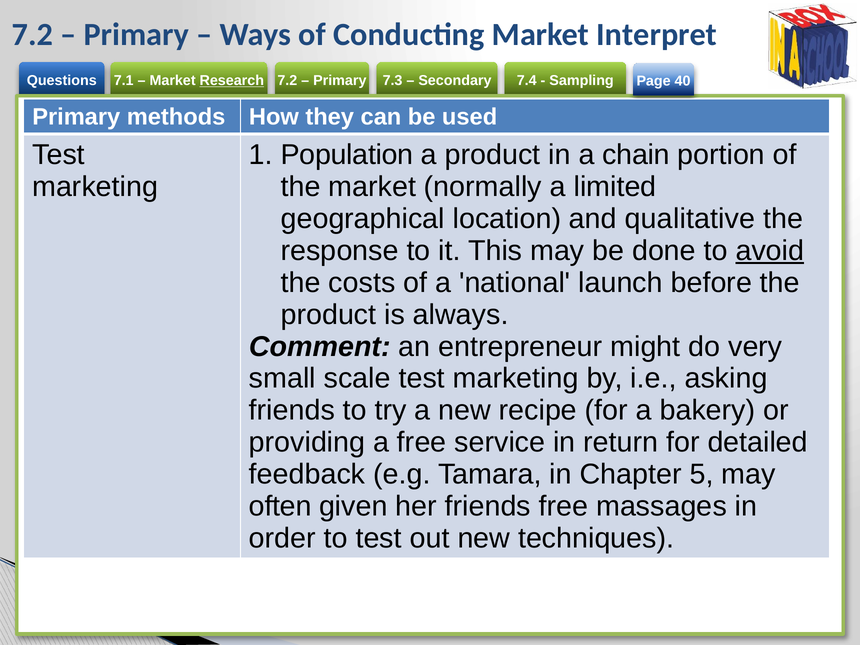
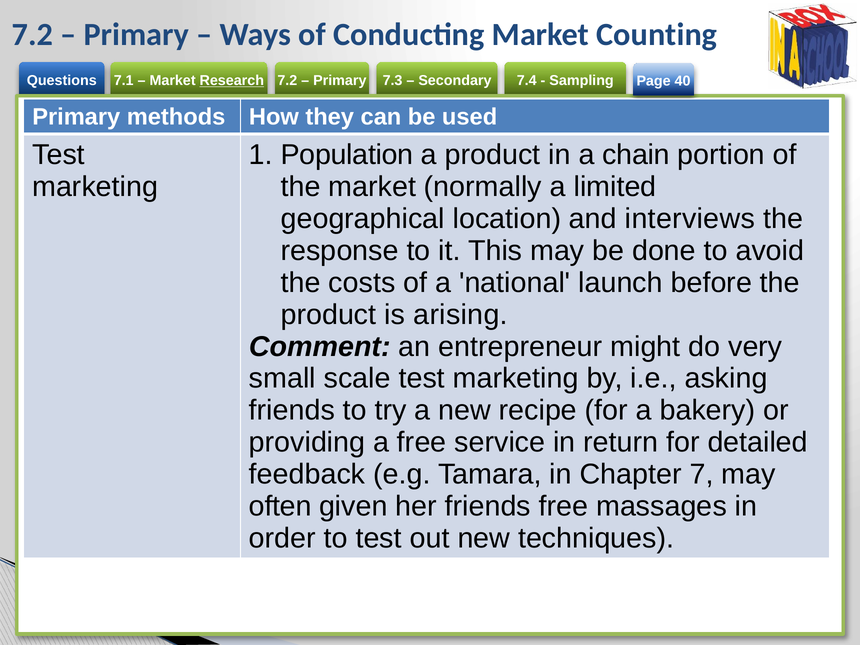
Interpret: Interpret -> Counting (657, 35)
qualitative: qualitative -> interviews (690, 219)
avoid underline: present -> none (770, 251)
always: always -> arising (461, 315)
5: 5 -> 7 (702, 474)
